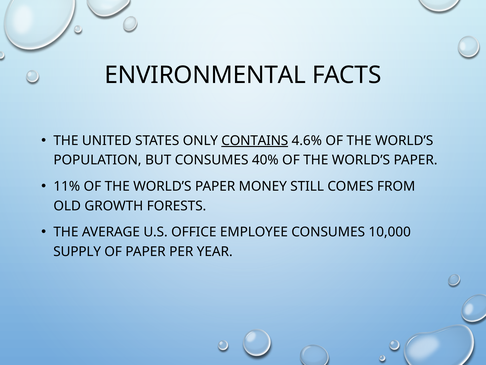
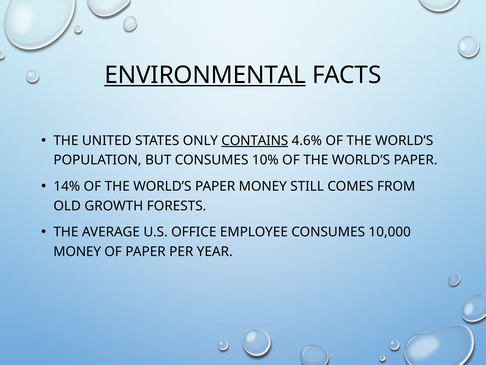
ENVIRONMENTAL underline: none -> present (205, 75)
40%: 40% -> 10% (265, 160)
11%: 11% -> 14% (67, 186)
SUPPLY: SUPPLY -> MONEY (77, 251)
